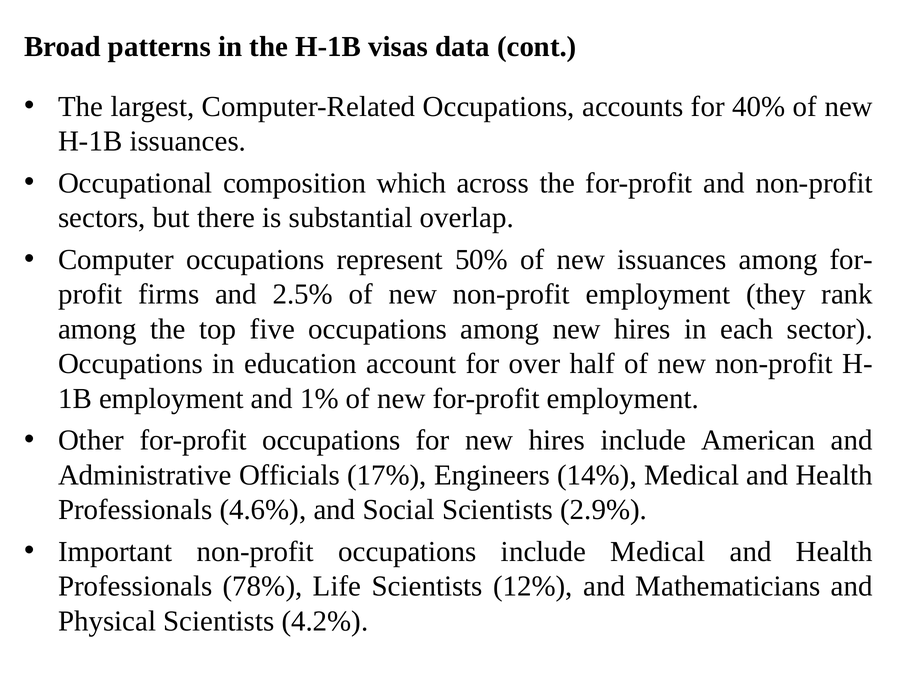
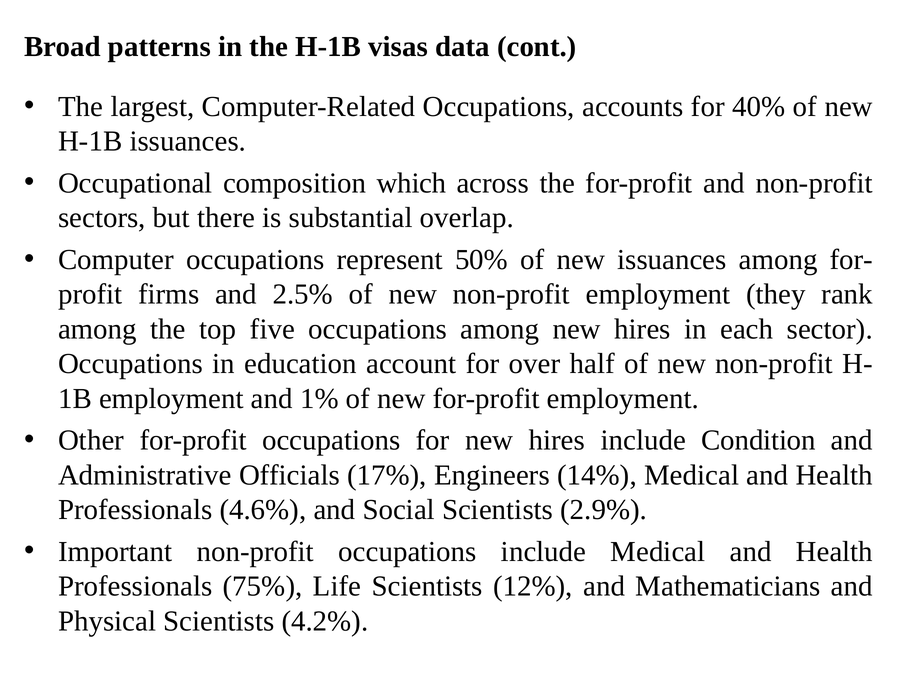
American: American -> Condition (758, 440)
78%: 78% -> 75% (263, 586)
